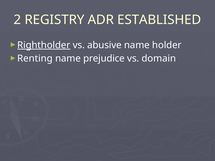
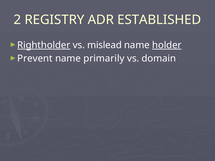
abusive: abusive -> mislead (104, 45)
holder underline: none -> present (167, 45)
Renting: Renting -> Prevent (35, 58)
prejudice: prejudice -> primarily (104, 58)
